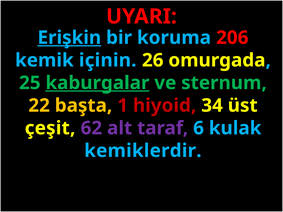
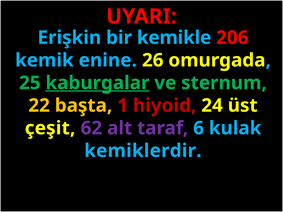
Erişkin underline: present -> none (69, 38)
koruma: koruma -> kemikle (174, 38)
içinin: içinin -> enine (108, 60)
34: 34 -> 24 (212, 106)
